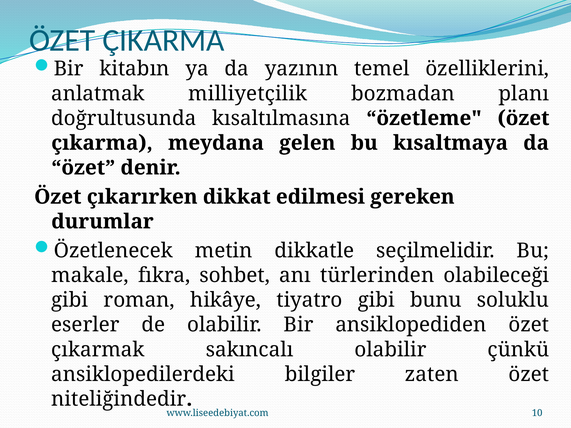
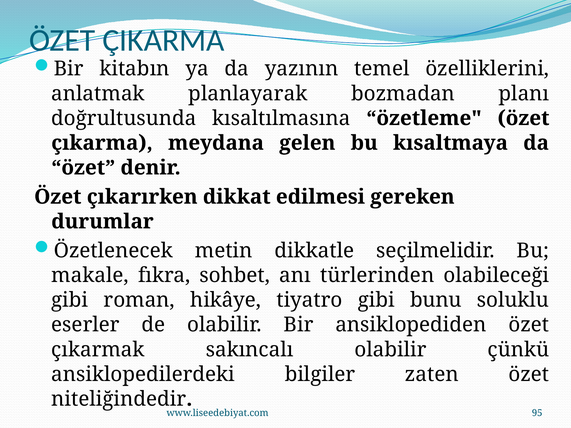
milliyetçilik: milliyetçilik -> planlayarak (248, 94)
10: 10 -> 95 (537, 413)
